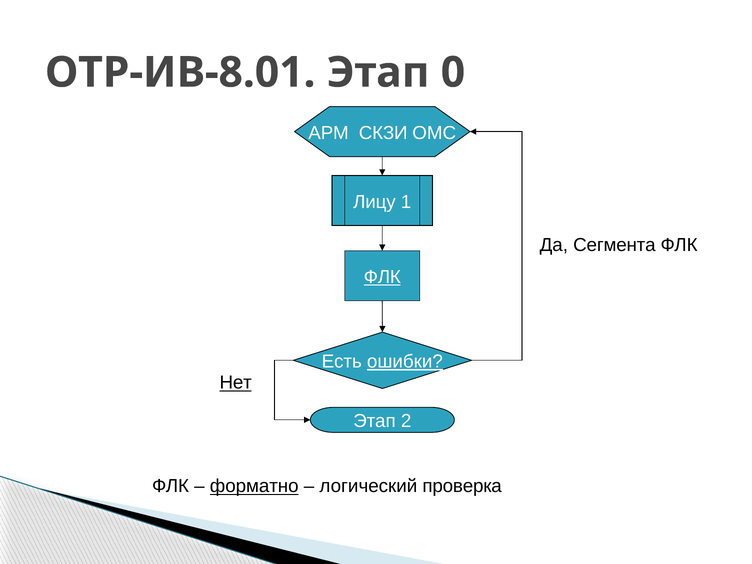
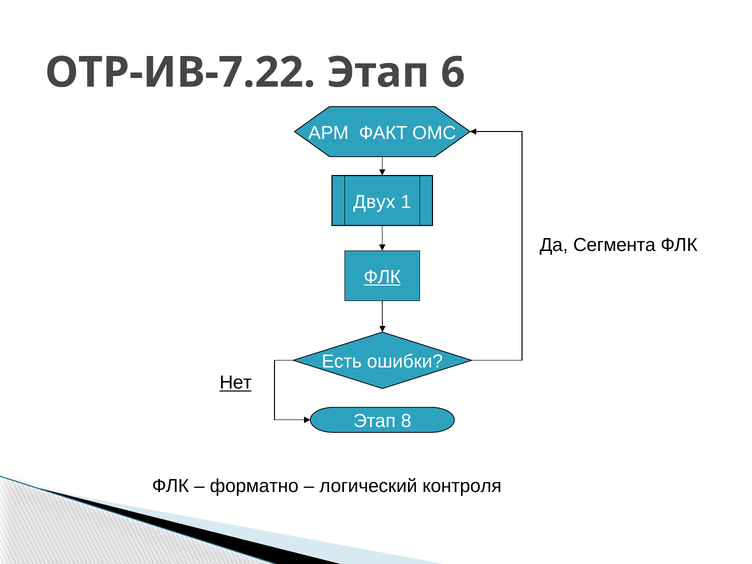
ОТР-ИВ-8.01: ОТР-ИВ-8.01 -> ОТР-ИВ-7.22 (180, 73)
0: 0 -> 6 (453, 73)
СКЗИ: СКЗИ -> ФАКТ (383, 133)
Лицу: Лицу -> Двух (374, 202)
ошибки underline: present -> none (405, 362)
2: 2 -> 8 (406, 421)
форматно underline: present -> none (254, 486)
проверка: проверка -> контроля (462, 486)
